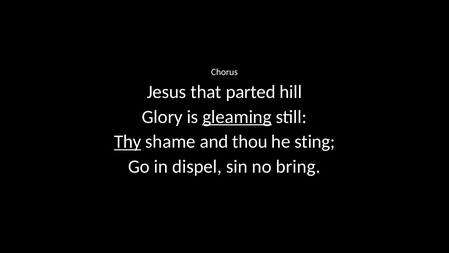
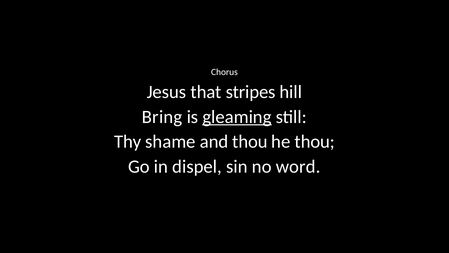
parted: parted -> stripes (251, 92)
Glory: Glory -> Bring (162, 117)
Thy underline: present -> none (128, 142)
he sting: sting -> thou (315, 142)
bring: bring -> word (298, 166)
